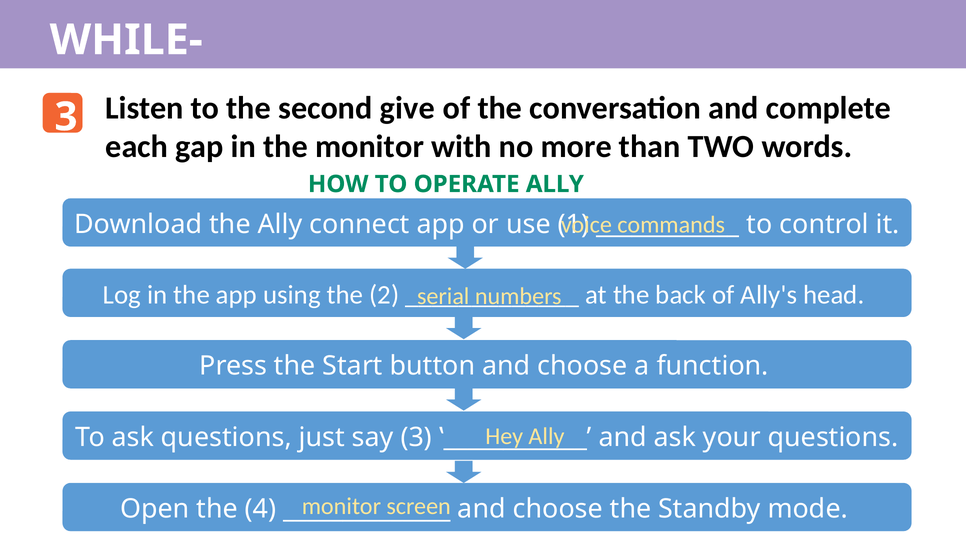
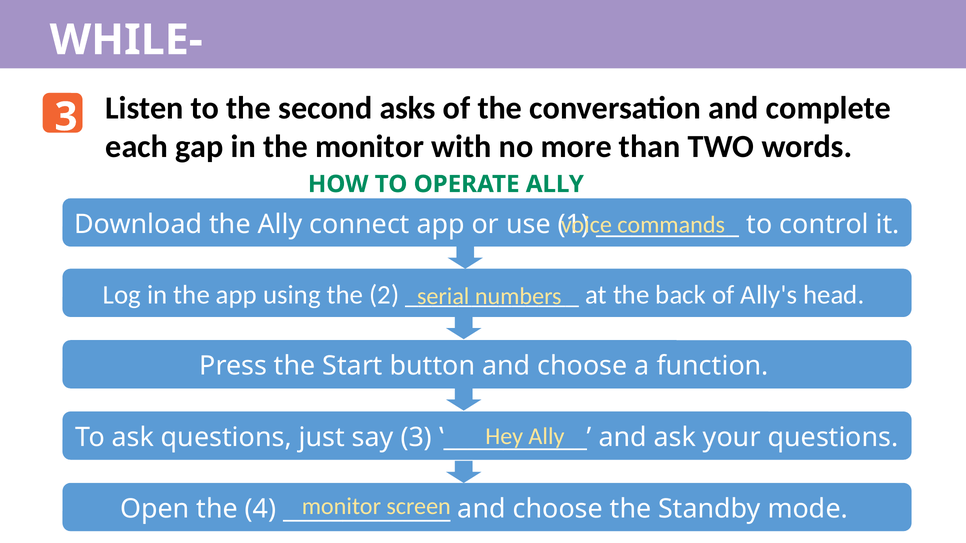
give: give -> asks (408, 108)
